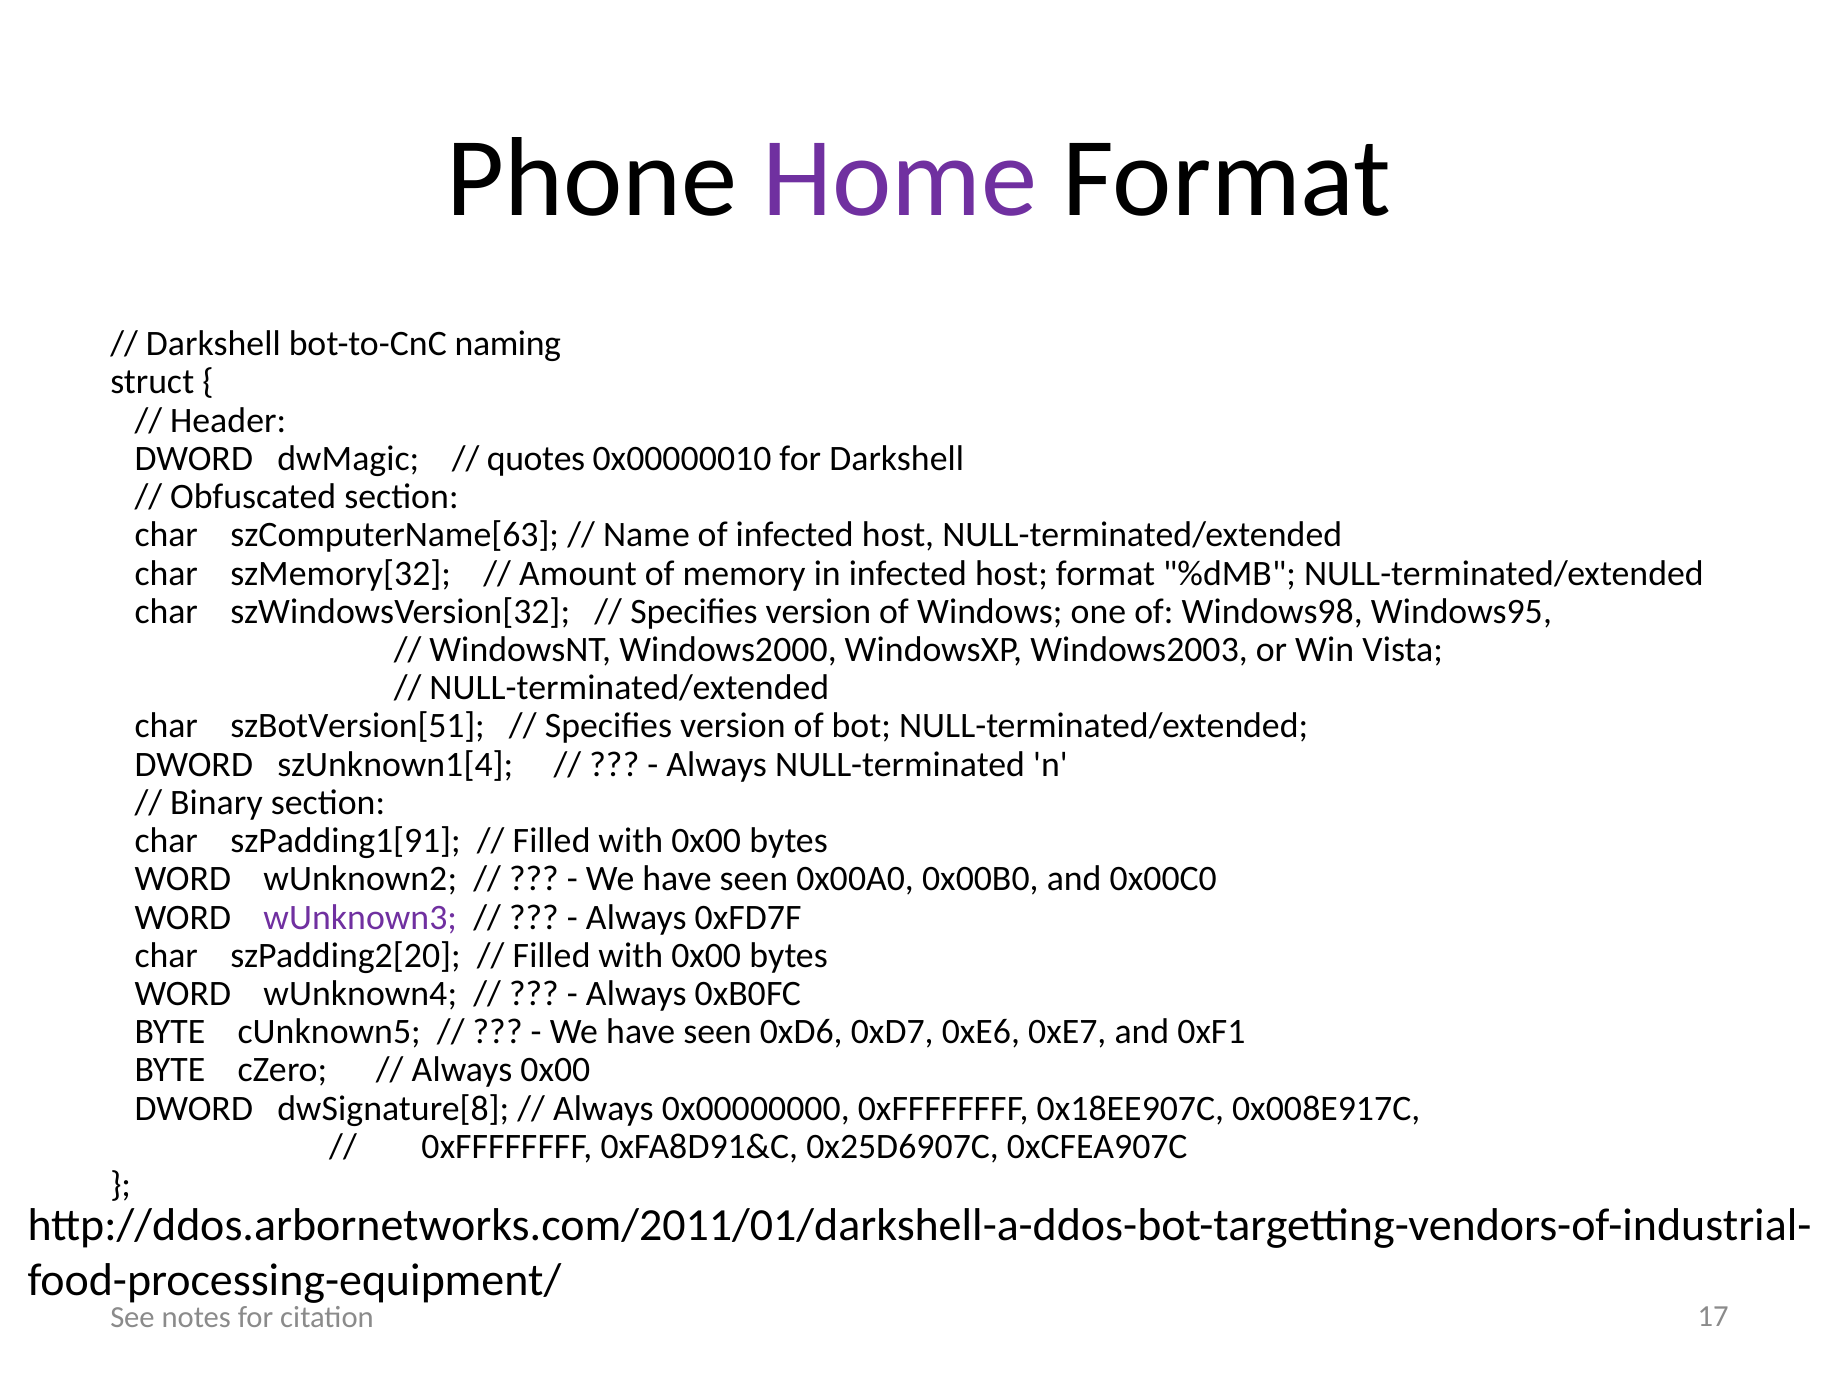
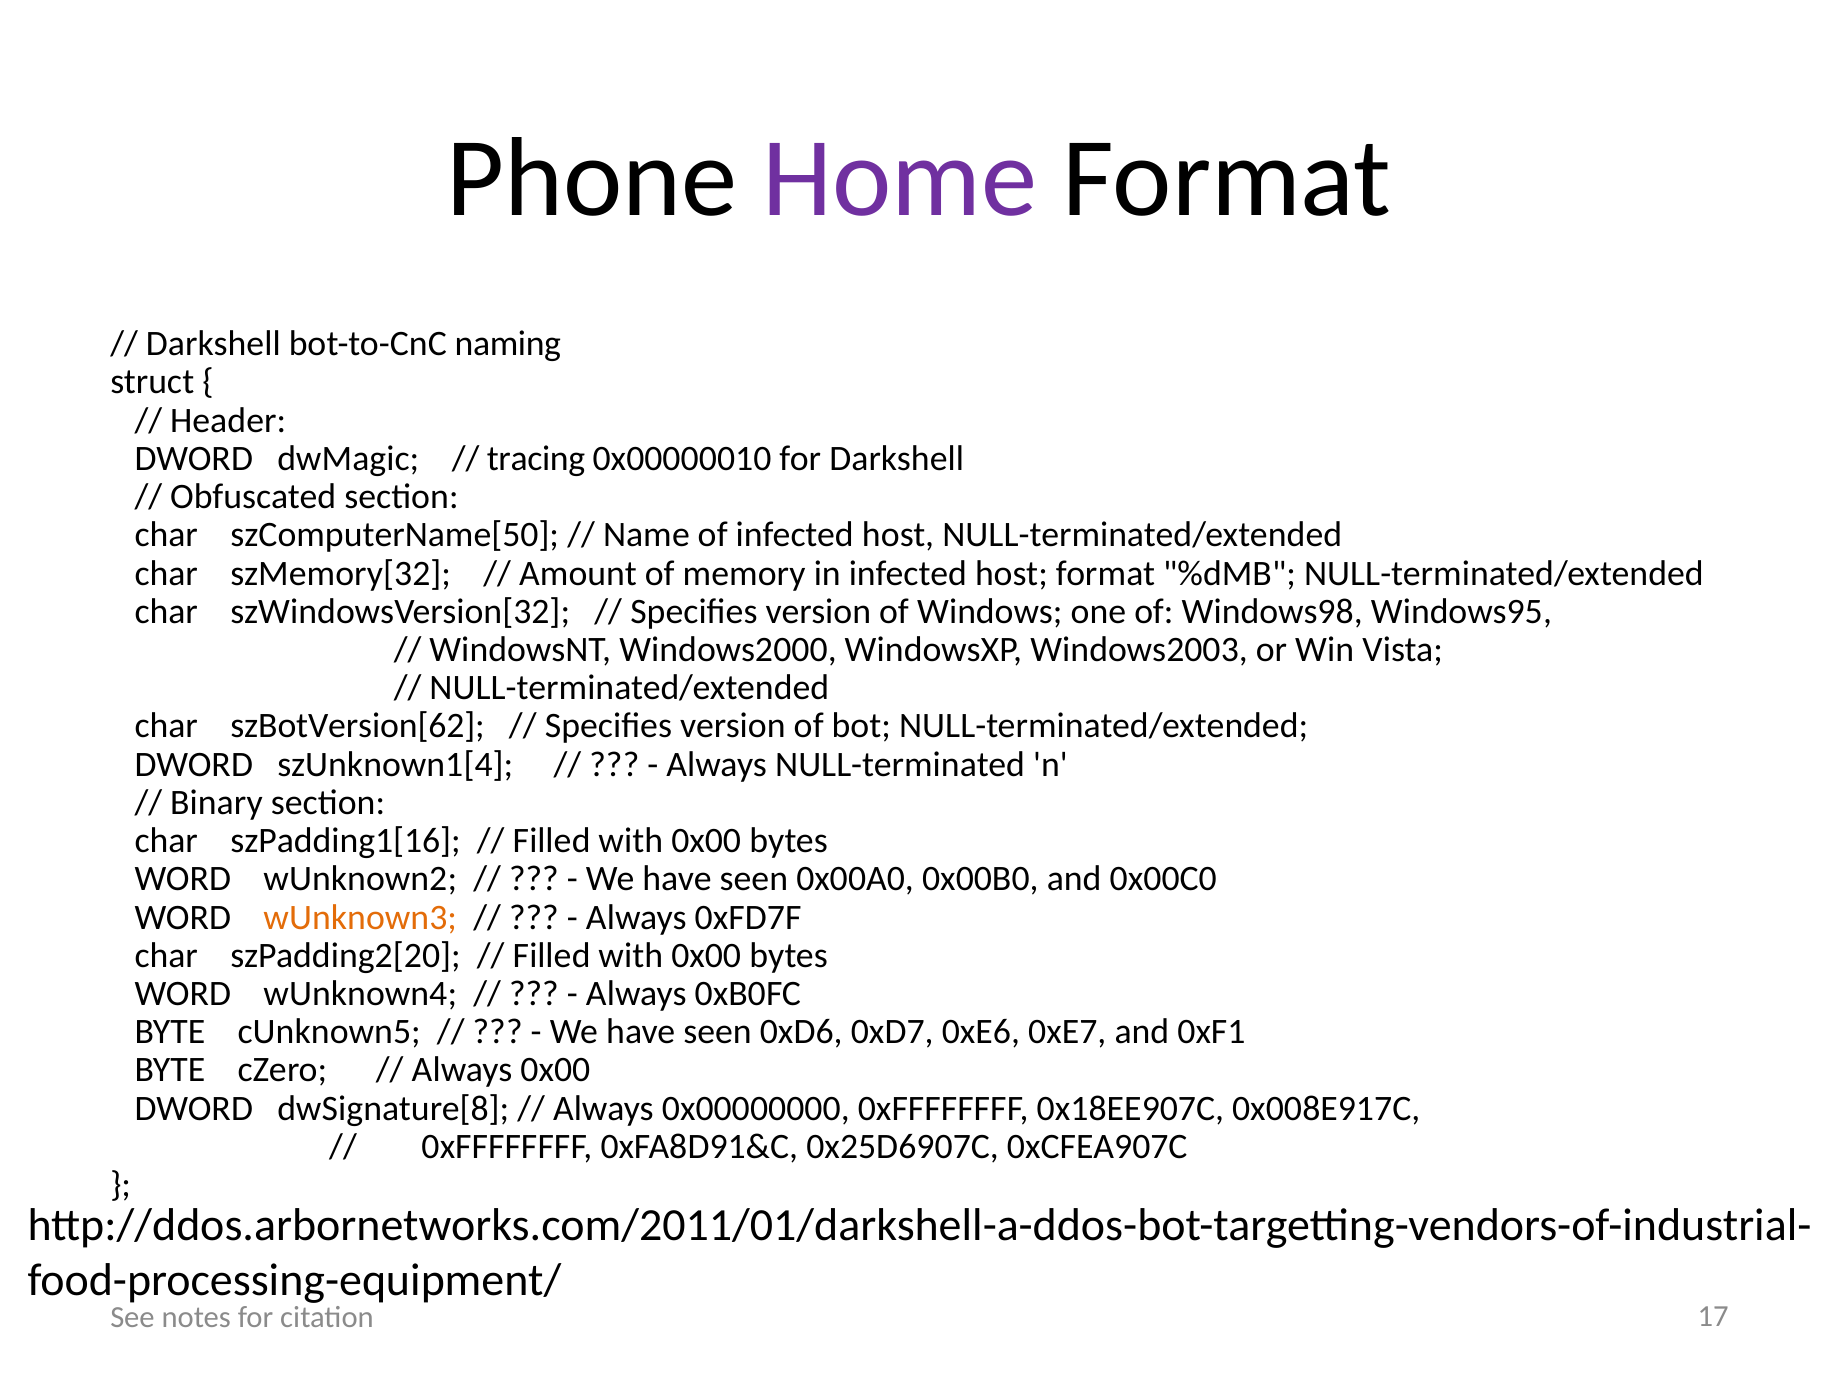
quotes: quotes -> tracing (536, 459)
szComputerName[63: szComputerName[63 -> szComputerName[50 (395, 535)
szBotVersion[51: szBotVersion[51 -> szBotVersion[62 (357, 726)
szPadding1[91: szPadding1[91 -> szPadding1[16 (346, 841)
wUnknown3 colour: purple -> orange (360, 917)
